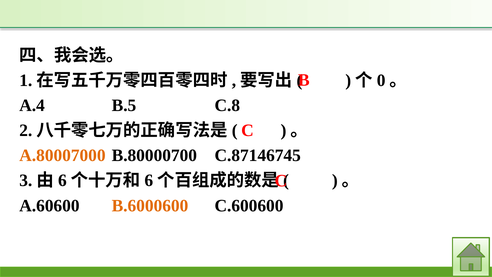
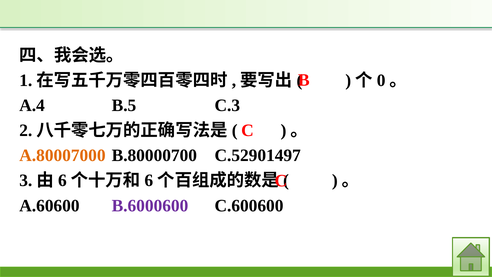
C.8: C.8 -> C.3 (227, 105)
C.87146745: C.87146745 -> C.52901497 (258, 155)
B.6000600 colour: orange -> purple (150, 205)
